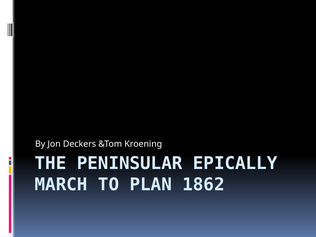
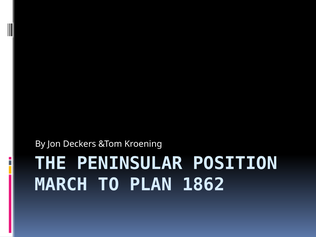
EPICALLY: EPICALLY -> POSITION (235, 163)
